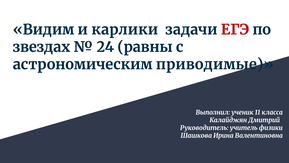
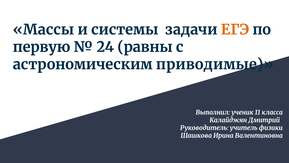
Видим: Видим -> Массы (43, 30)
карлики: карлики -> системы (125, 30)
ЕГЭ colour: red -> orange (235, 30)
звездах: звездах -> первую (41, 47)
